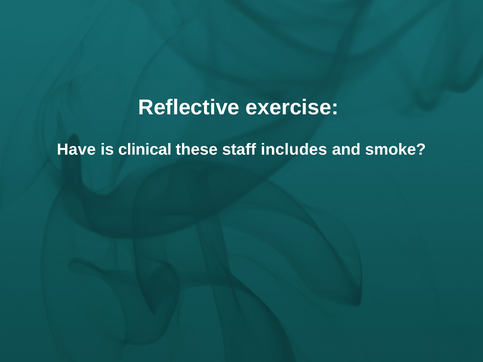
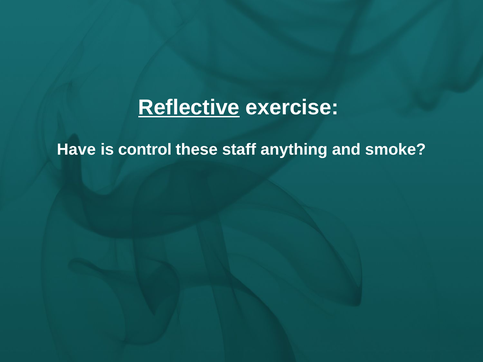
Reflective underline: none -> present (189, 107)
clinical: clinical -> control (145, 150)
includes: includes -> anything (294, 150)
